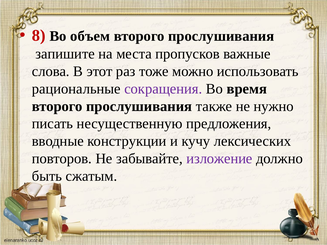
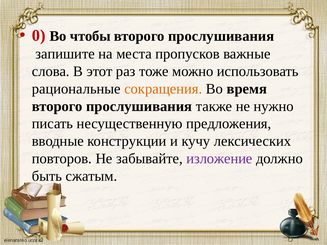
8: 8 -> 0 (39, 36)
объем: объем -> чтобы (90, 36)
сокращения colour: purple -> orange (163, 89)
